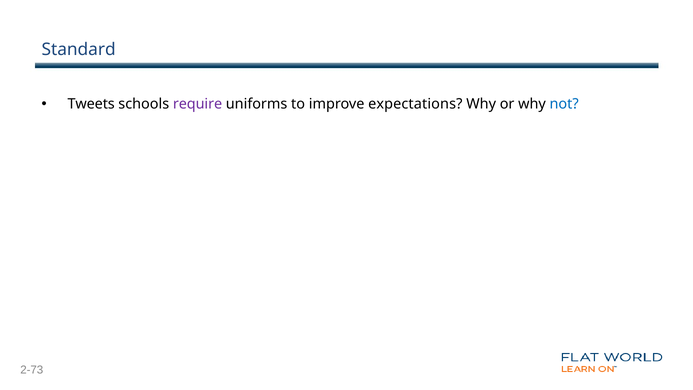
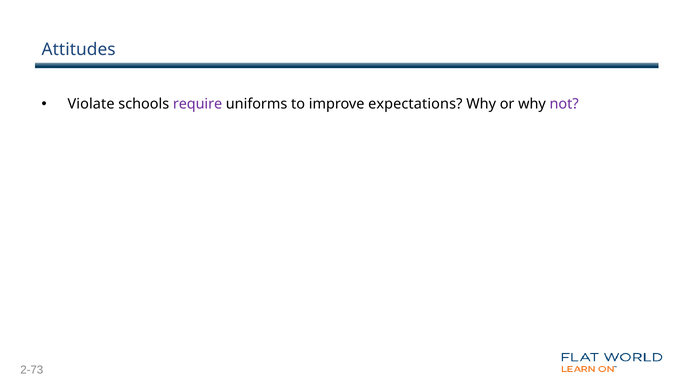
Standard: Standard -> Attitudes (79, 49)
Tweets: Tweets -> Violate (91, 104)
not colour: blue -> purple (564, 104)
